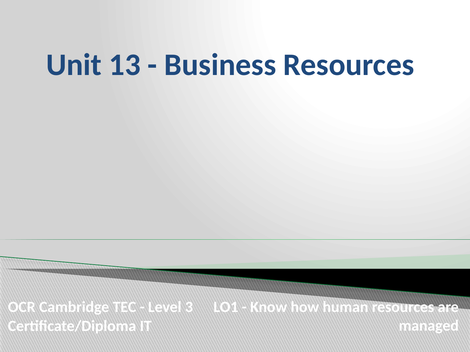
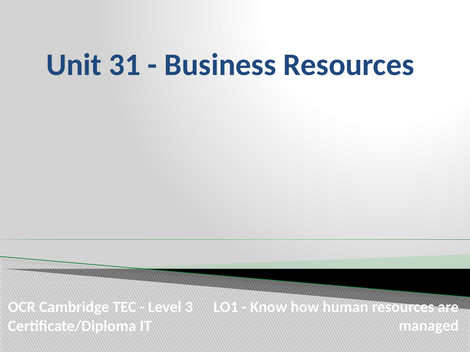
13: 13 -> 31 (125, 65)
